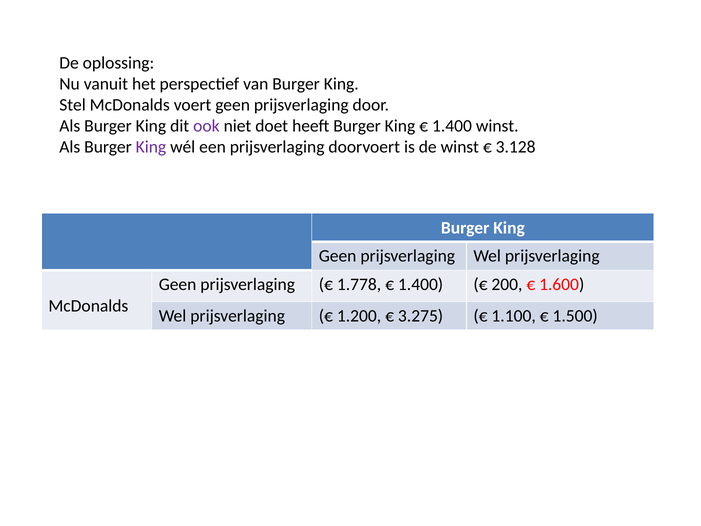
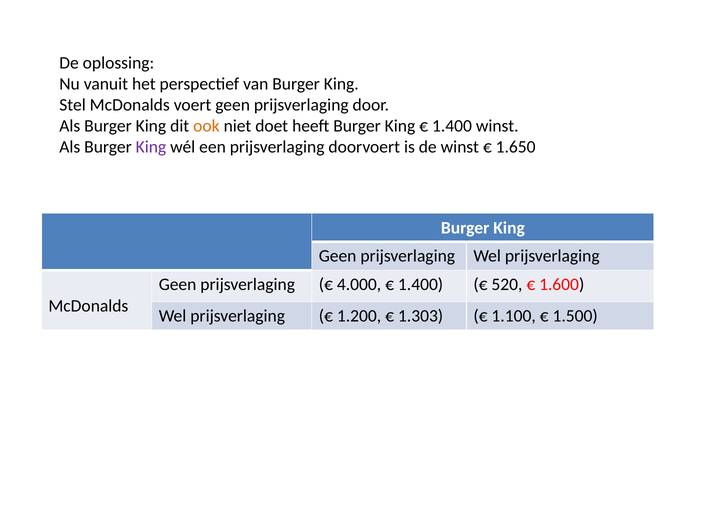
ook colour: purple -> orange (206, 126)
3.128: 3.128 -> 1.650 (516, 147)
1.778: 1.778 -> 4.000 (359, 284)
200: 200 -> 520 (507, 284)
3.275: 3.275 -> 1.303 (421, 316)
